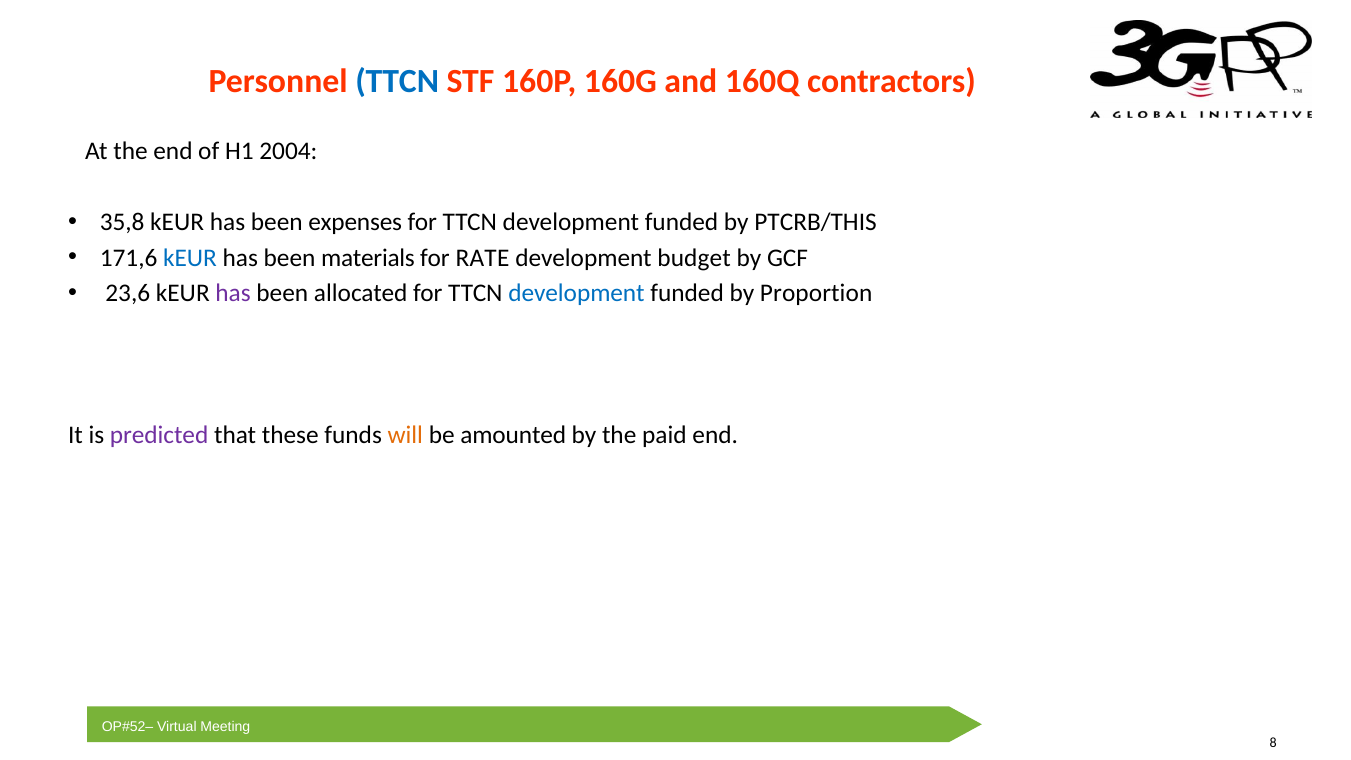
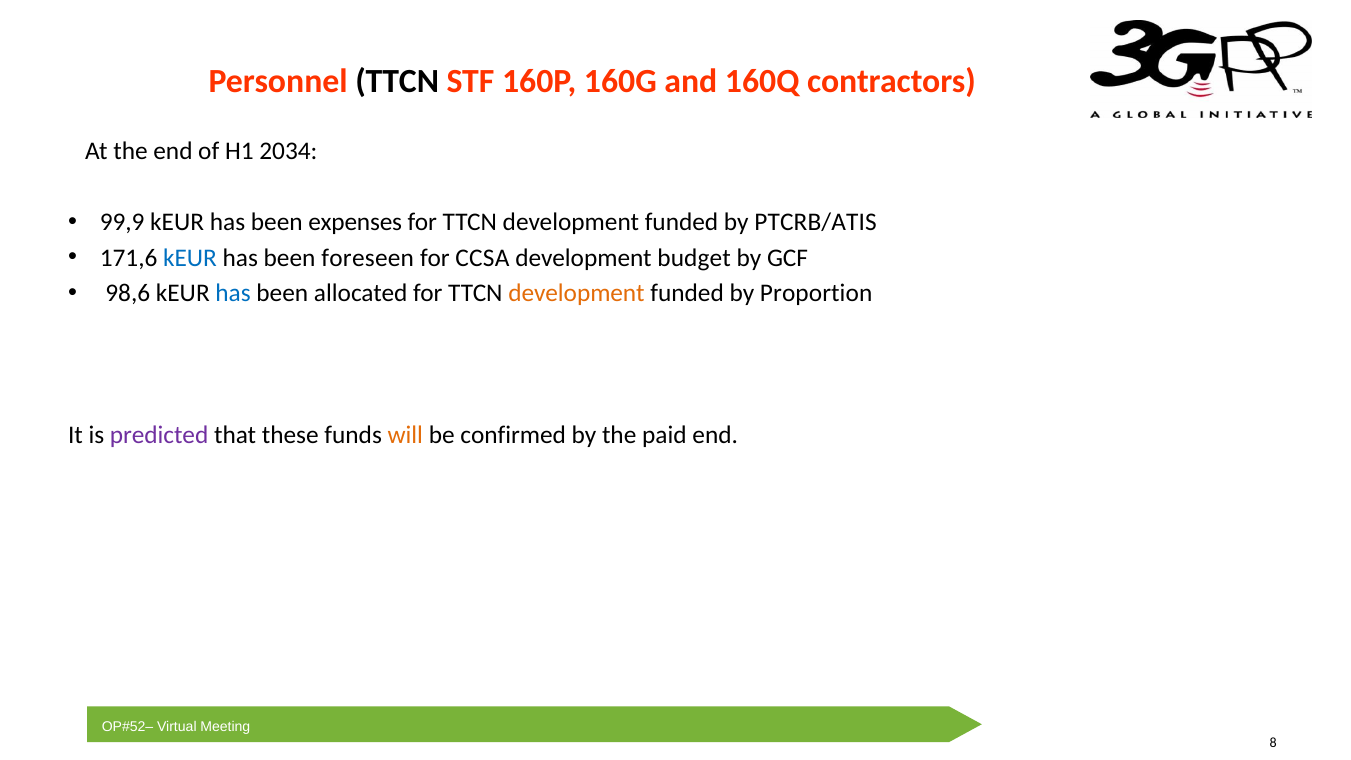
TTCN colour: blue -> black (397, 82)
2004: 2004 -> 2034 (288, 152)
35,8: 35,8 -> 99,9 (122, 222)
PTCRB/THIS: PTCRB/THIS -> PTCRB/ATIS (816, 222)
materials: materials -> foreseen (368, 258)
RATE: RATE -> CCSA (482, 258)
23,6: 23,6 -> 98,6 (128, 293)
has colour: purple -> blue (233, 293)
development colour: blue -> orange (576, 293)
amounted: amounted -> confirmed (513, 435)
